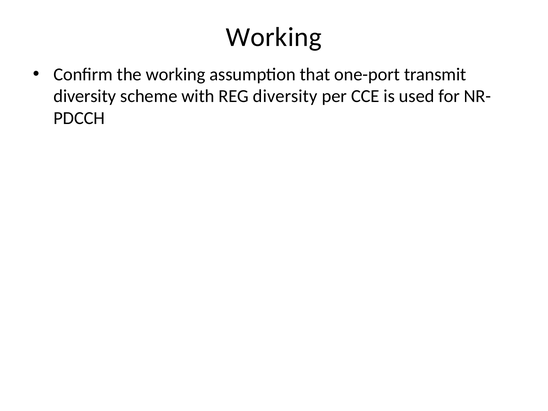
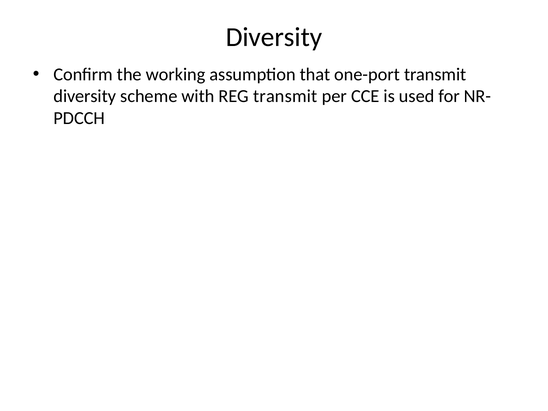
Working: Working -> Diversity (274, 37)
REG diversity: diversity -> transmit (285, 96)
